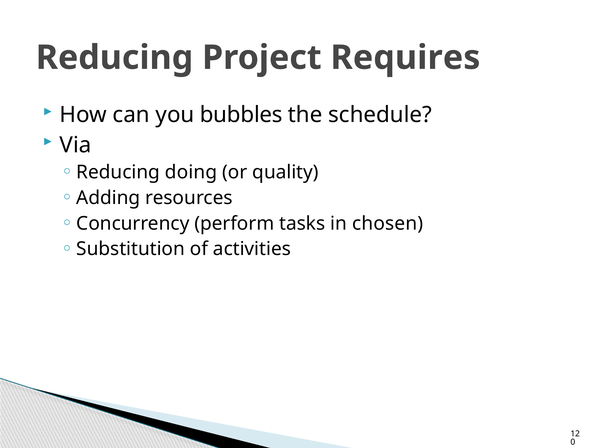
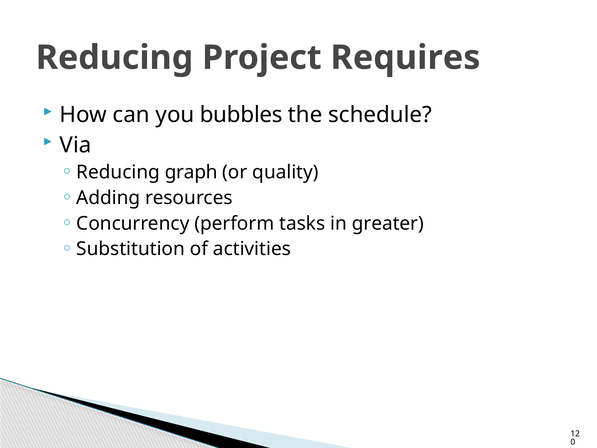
doing: doing -> graph (191, 172)
chosen: chosen -> greater (388, 223)
